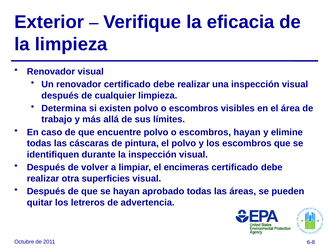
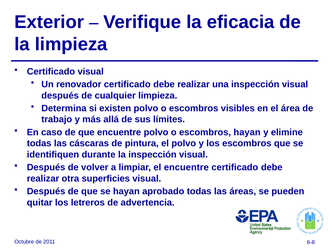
Renovador: Renovador -> Certificado (51, 71)
el encimeras: encimeras -> encuentre (186, 167)
